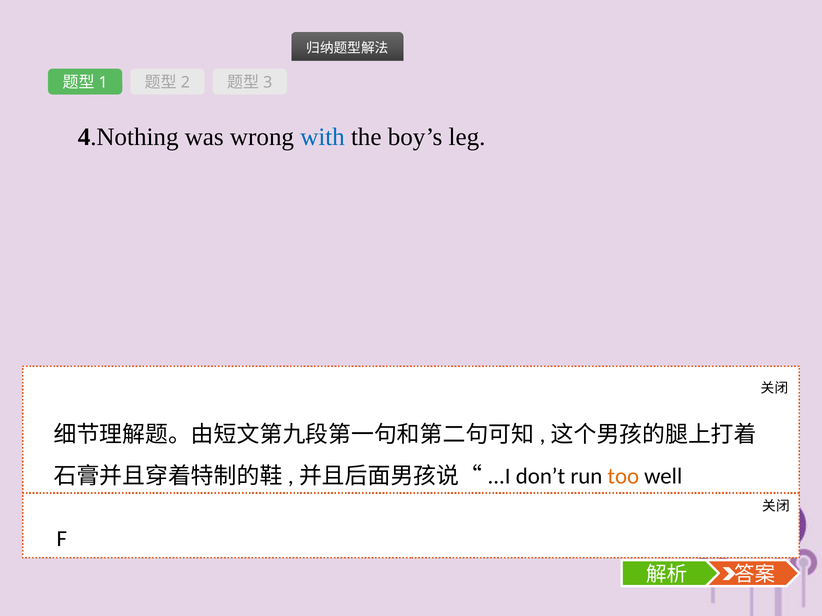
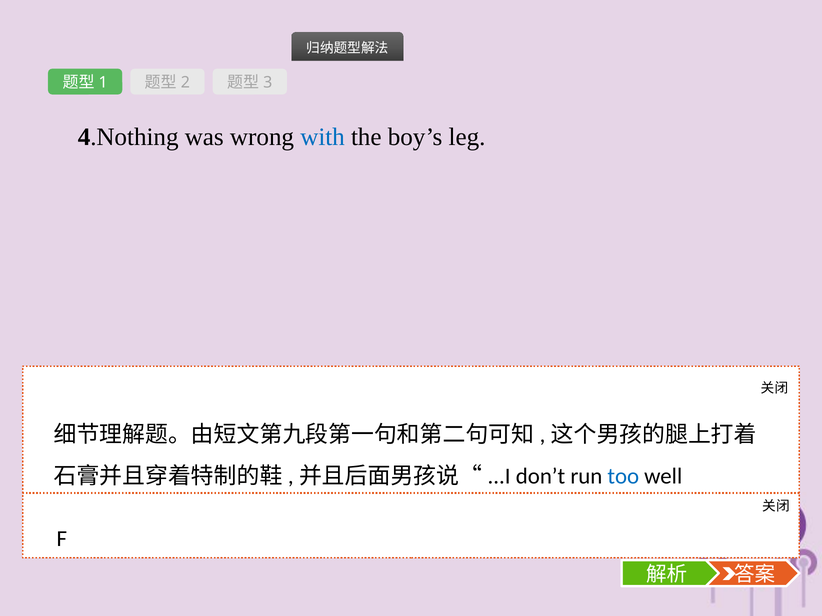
too colour: orange -> blue (623, 476)
